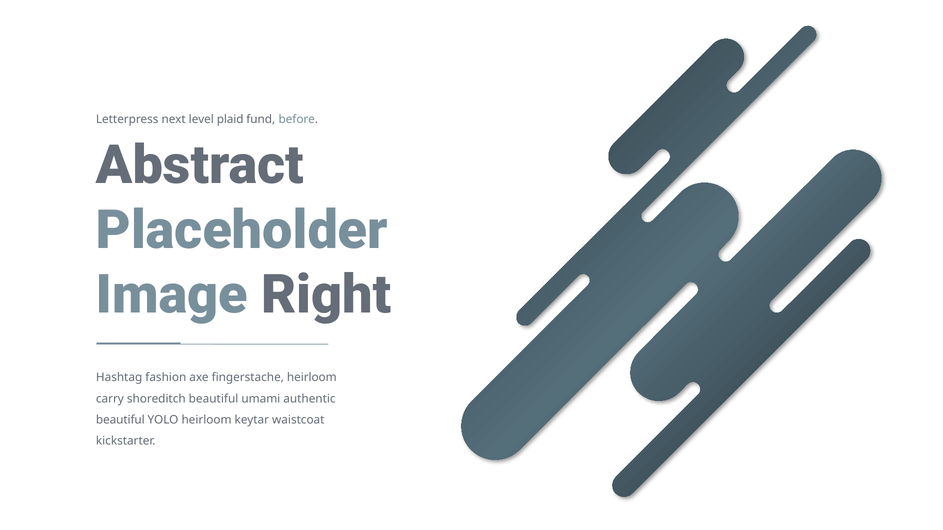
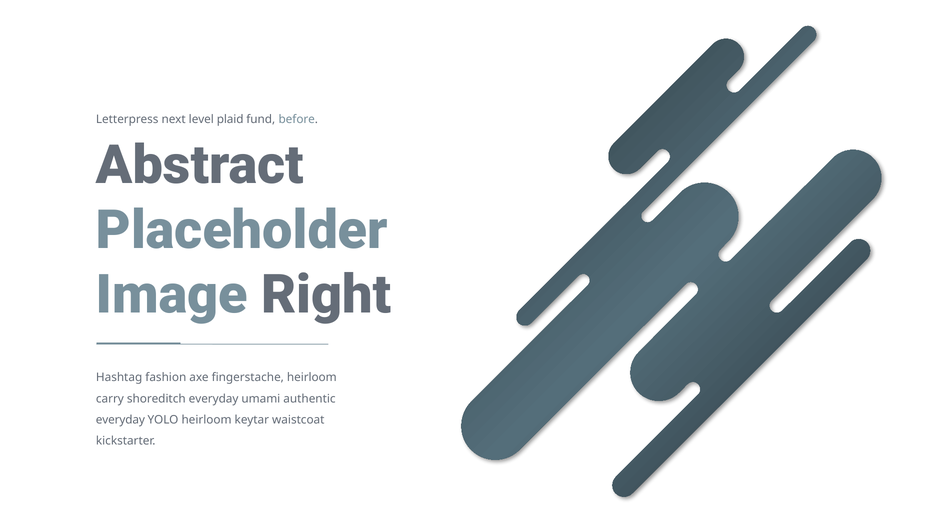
shoreditch beautiful: beautiful -> everyday (214, 399)
beautiful: beautiful -> everyday (120, 420)
